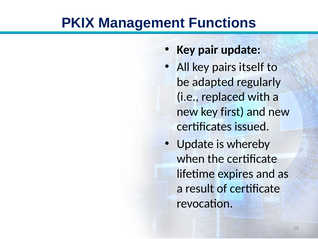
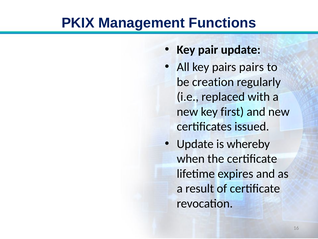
pairs itself: itself -> pairs (251, 67)
adapted: adapted -> creation (213, 82)
